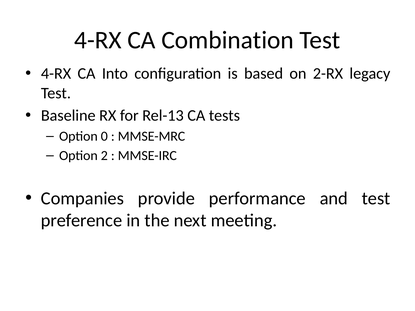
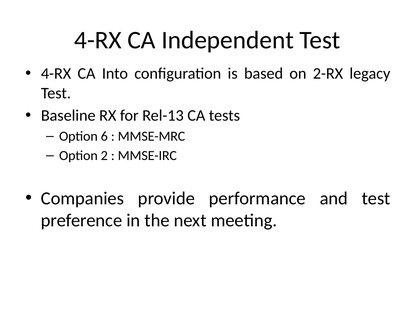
Combination: Combination -> Independent (228, 40)
0: 0 -> 6 (104, 136)
